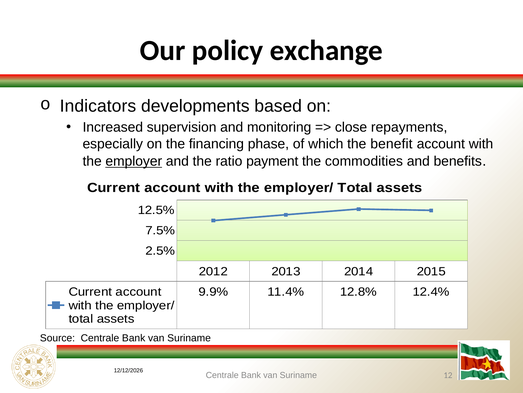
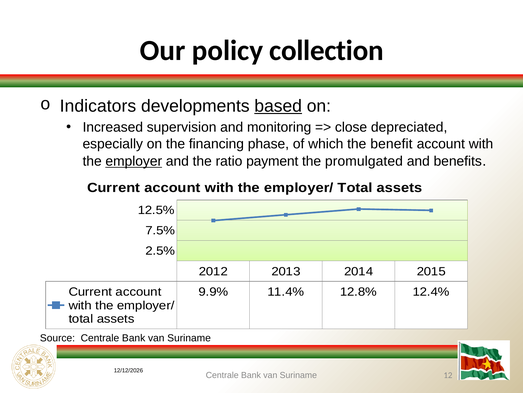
exchange: exchange -> collection (326, 50)
based underline: none -> present (278, 106)
repayments: repayments -> depreciated (409, 127)
commodities: commodities -> promulgated (364, 161)
